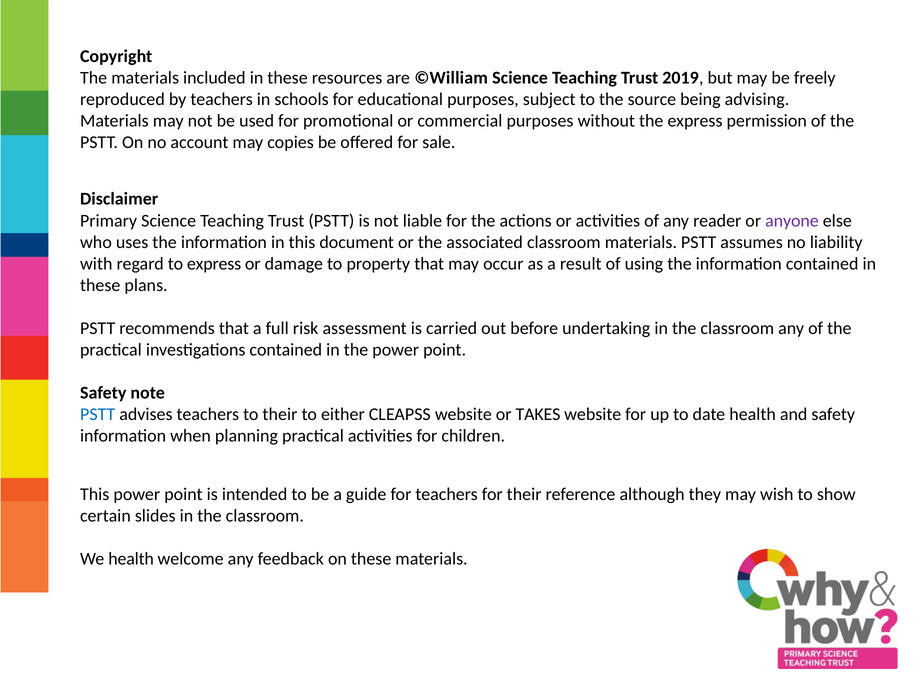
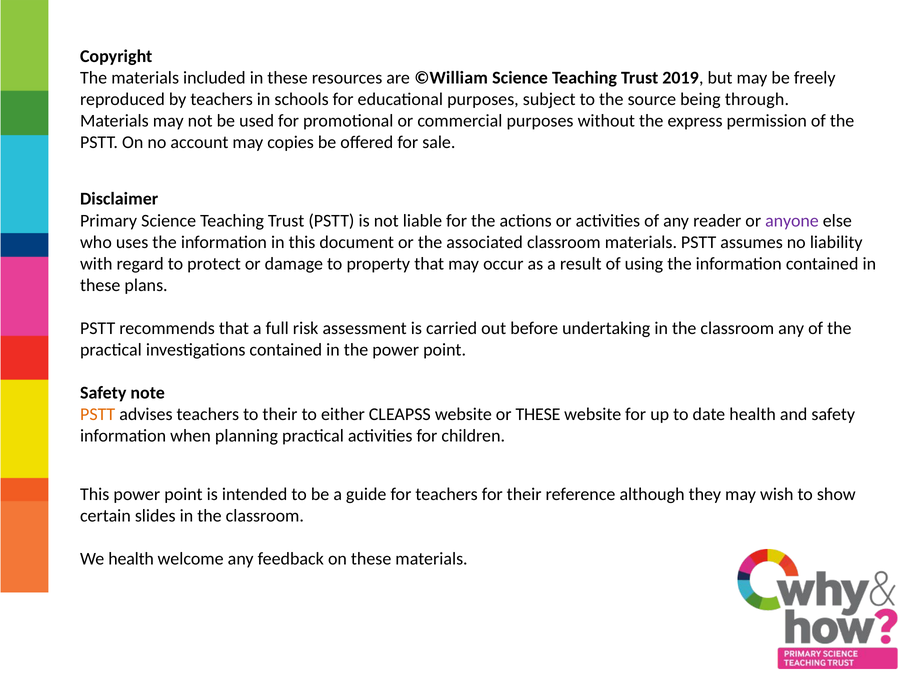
advising: advising -> through (757, 99)
to express: express -> protect (214, 264)
PSTT colour: blue -> orange (98, 415)
or TAKES: TAKES -> THESE (538, 415)
